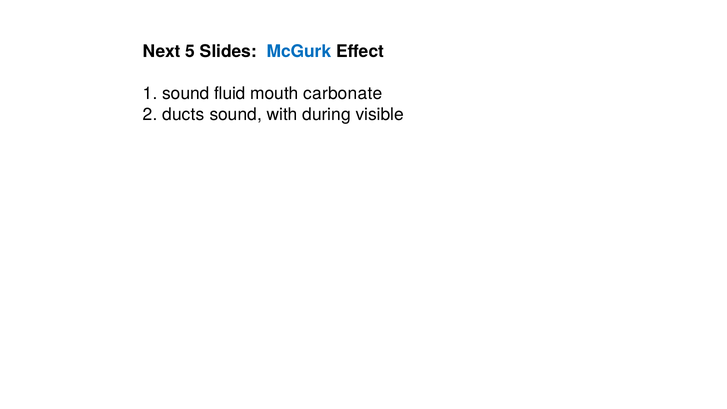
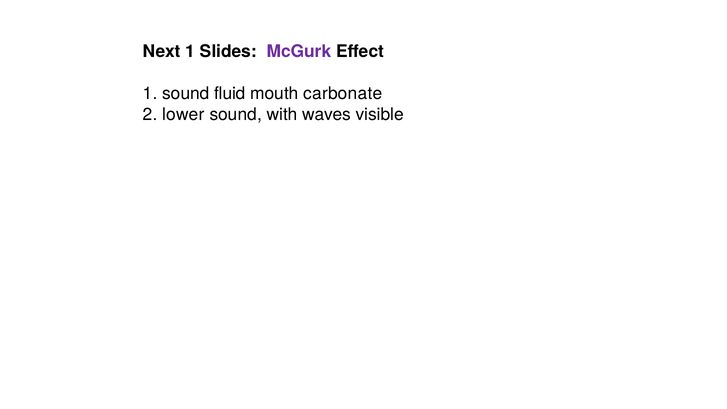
Next 5: 5 -> 1 (190, 52)
McGurk colour: blue -> purple (299, 52)
ducts: ducts -> lower (183, 114)
during: during -> waves (327, 114)
